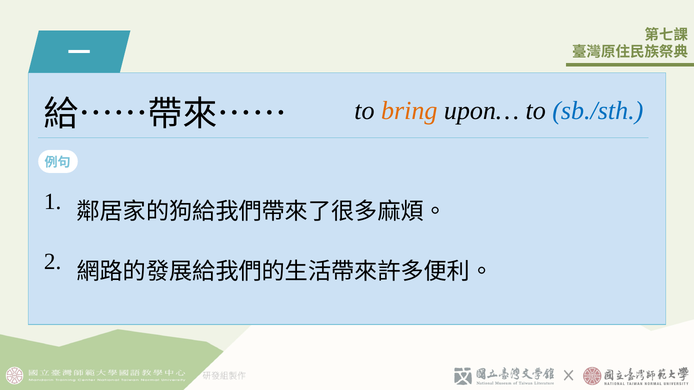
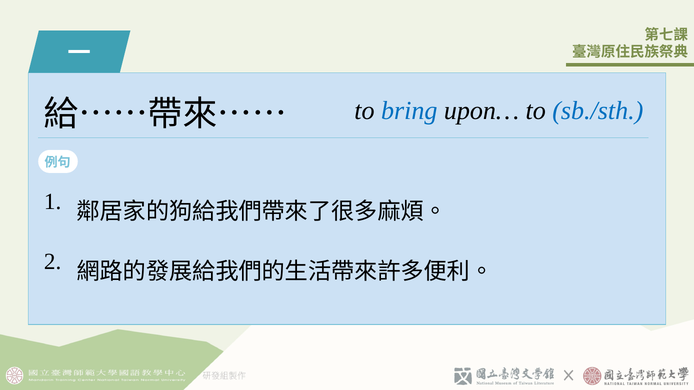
bring colour: orange -> blue (409, 111)
